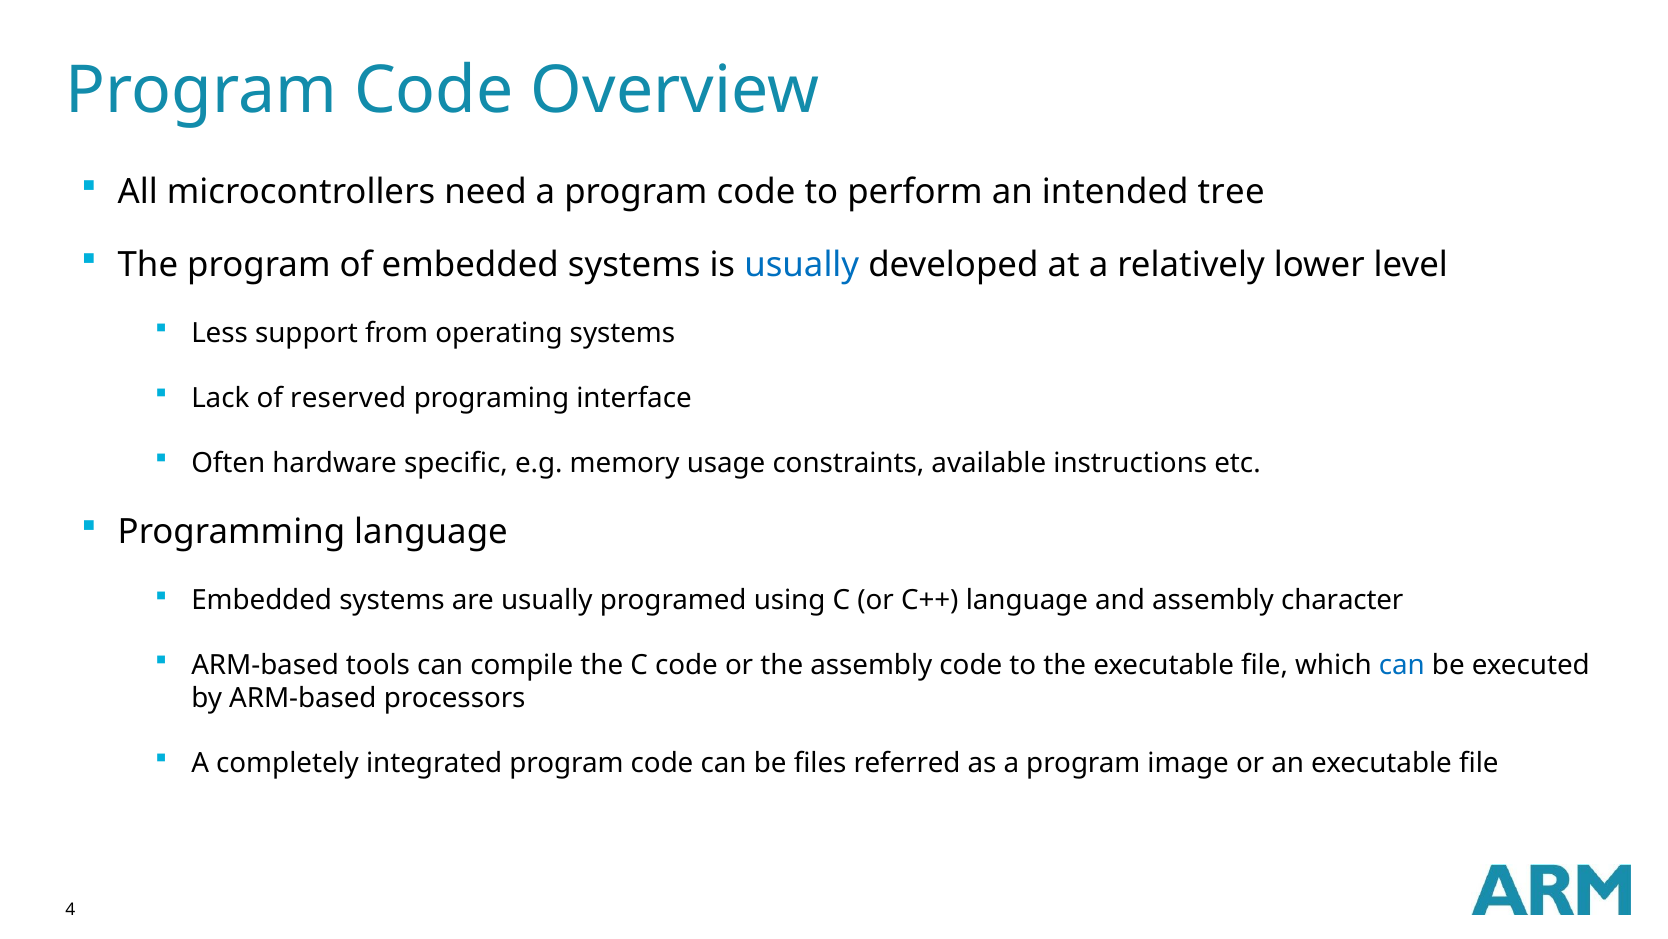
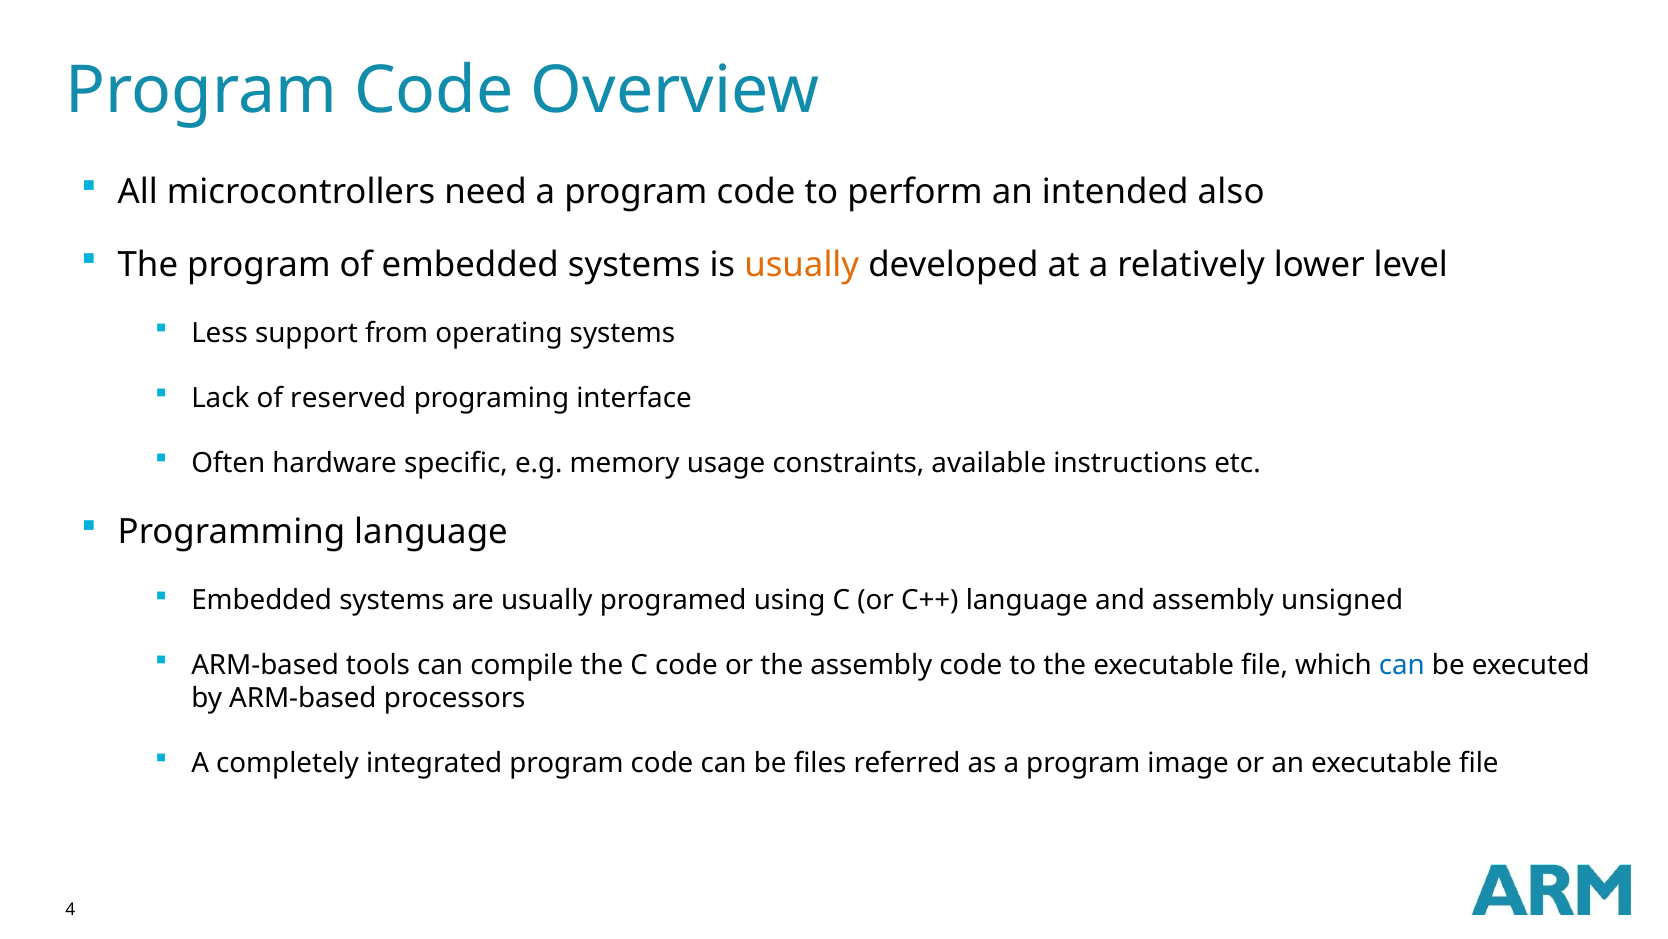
tree: tree -> also (1231, 192)
usually colour: blue -> orange (802, 265)
character: character -> unsigned (1342, 600)
